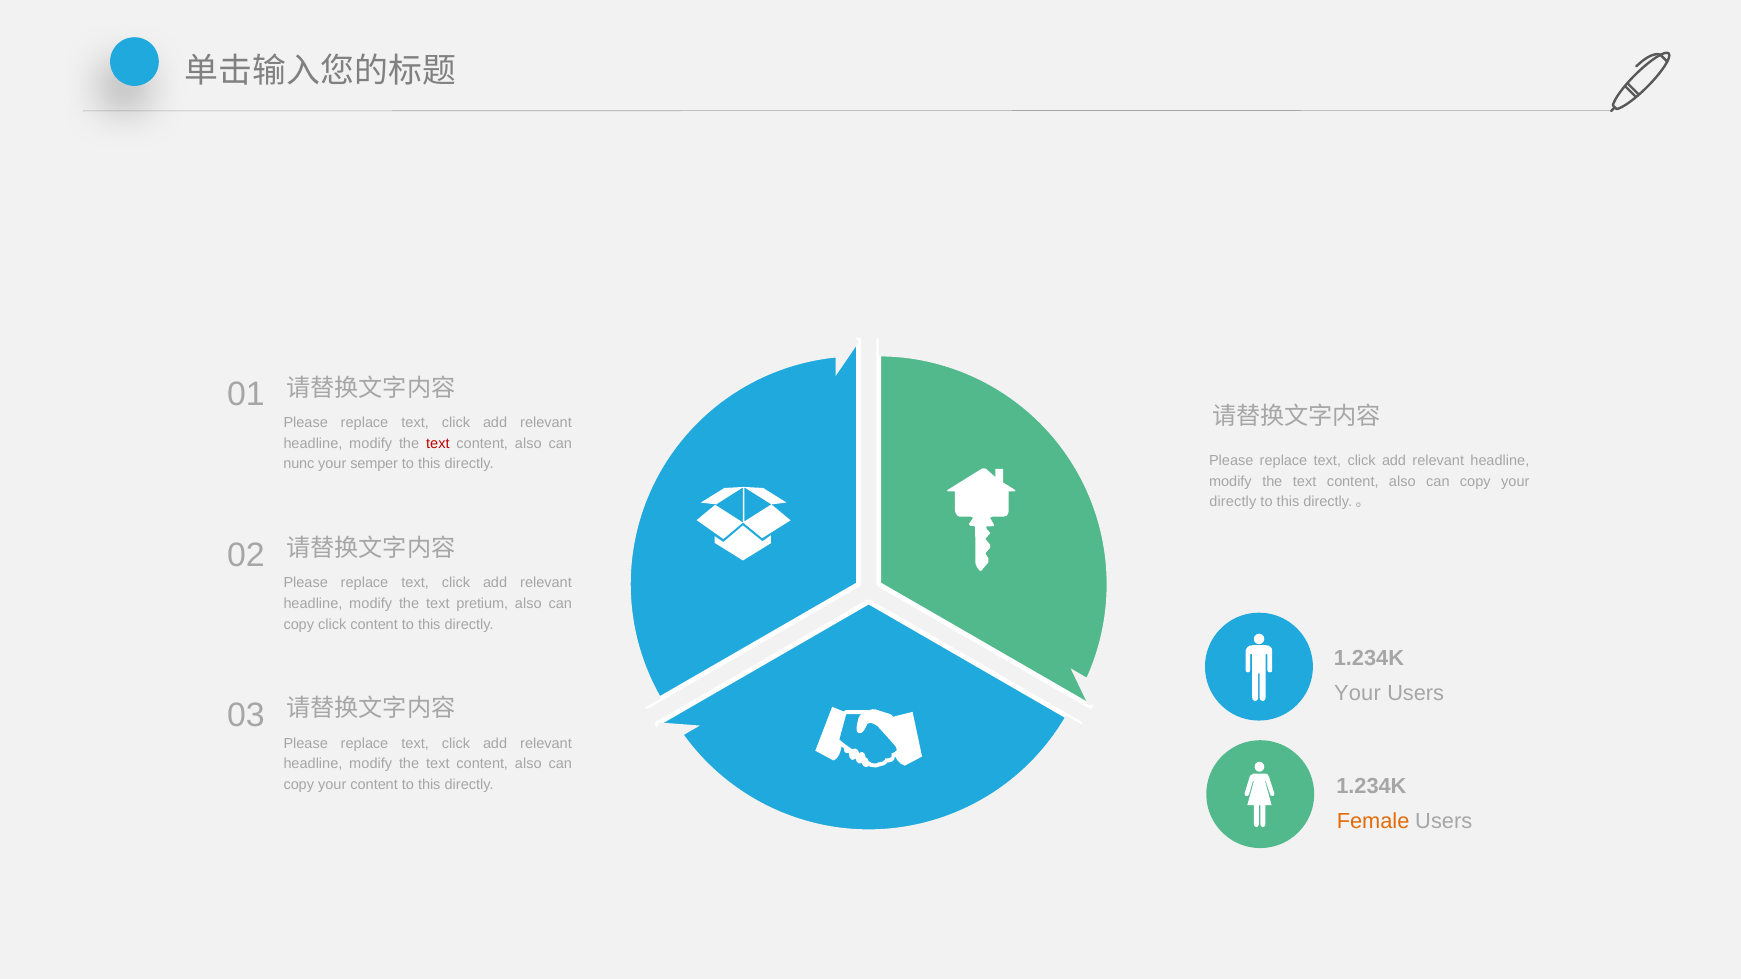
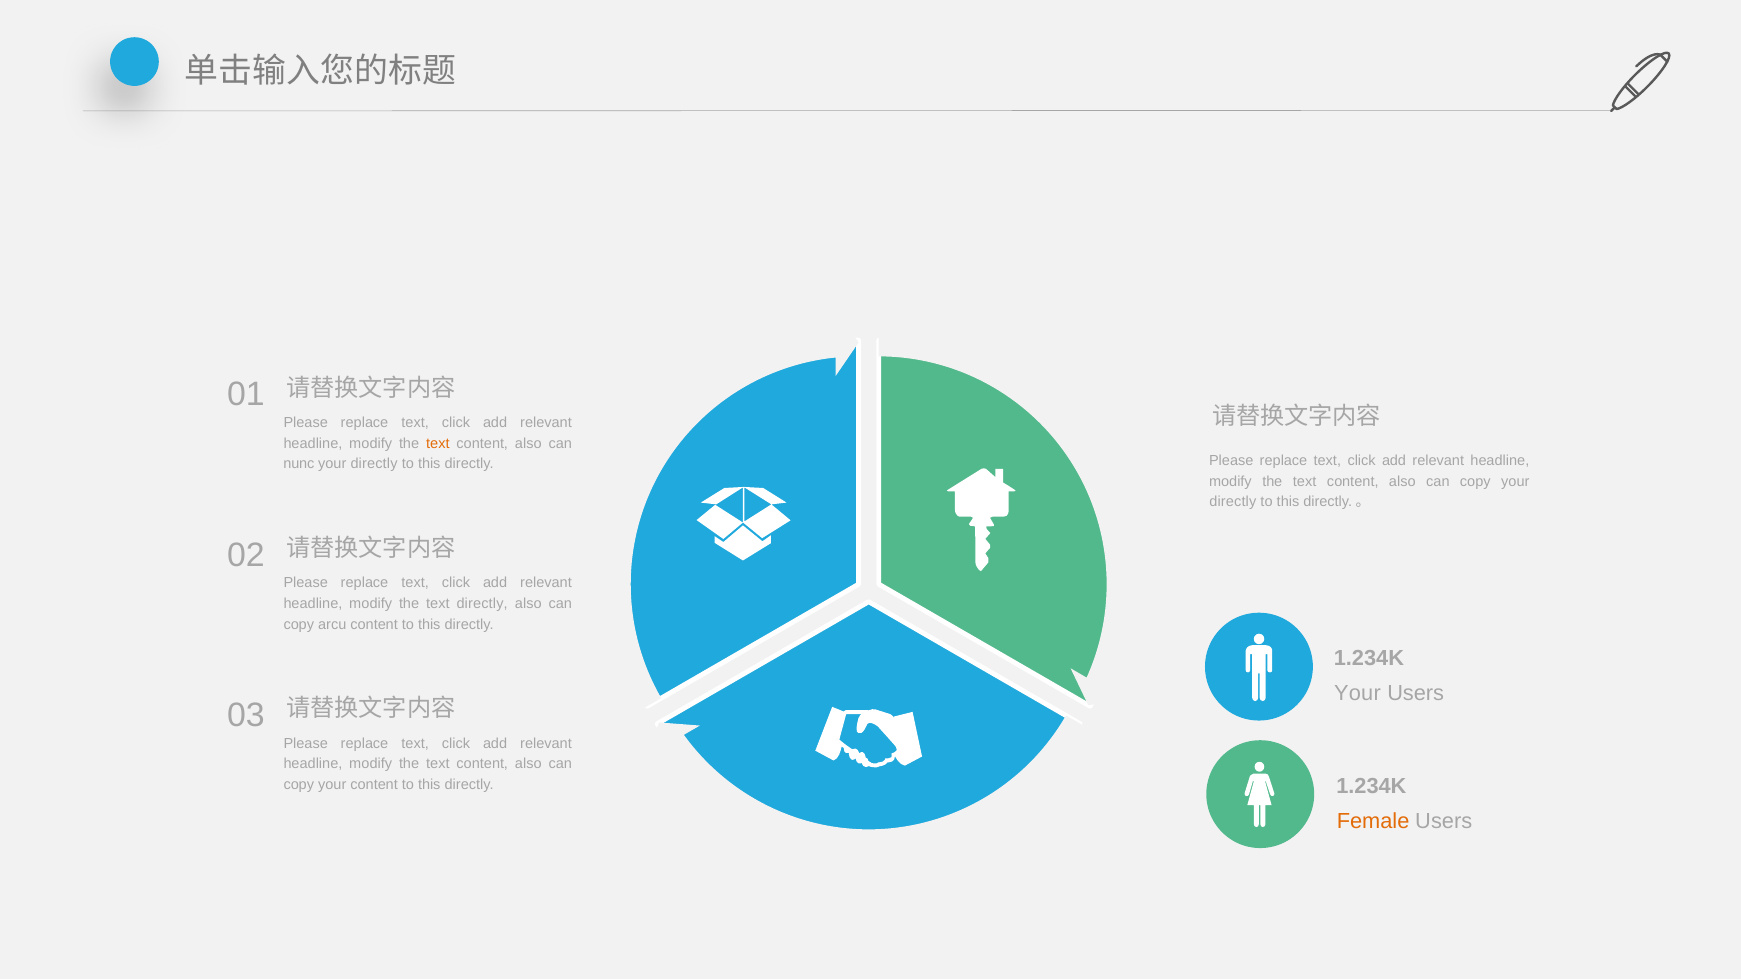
text colour: red -> orange (438, 443)
semper: semper -> directly (374, 464)
text pretium: pretium -> directly (482, 604)
copy click: click -> arcu (332, 625)
